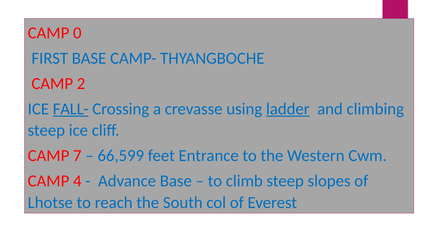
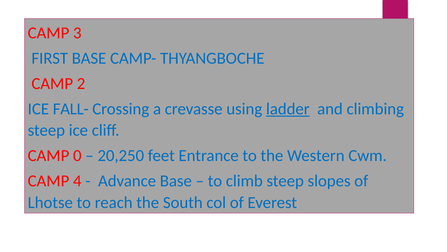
0: 0 -> 3 (77, 33)
FALL- underline: present -> none (71, 109)
7: 7 -> 0 (77, 155)
66,599: 66,599 -> 20,250 (121, 155)
